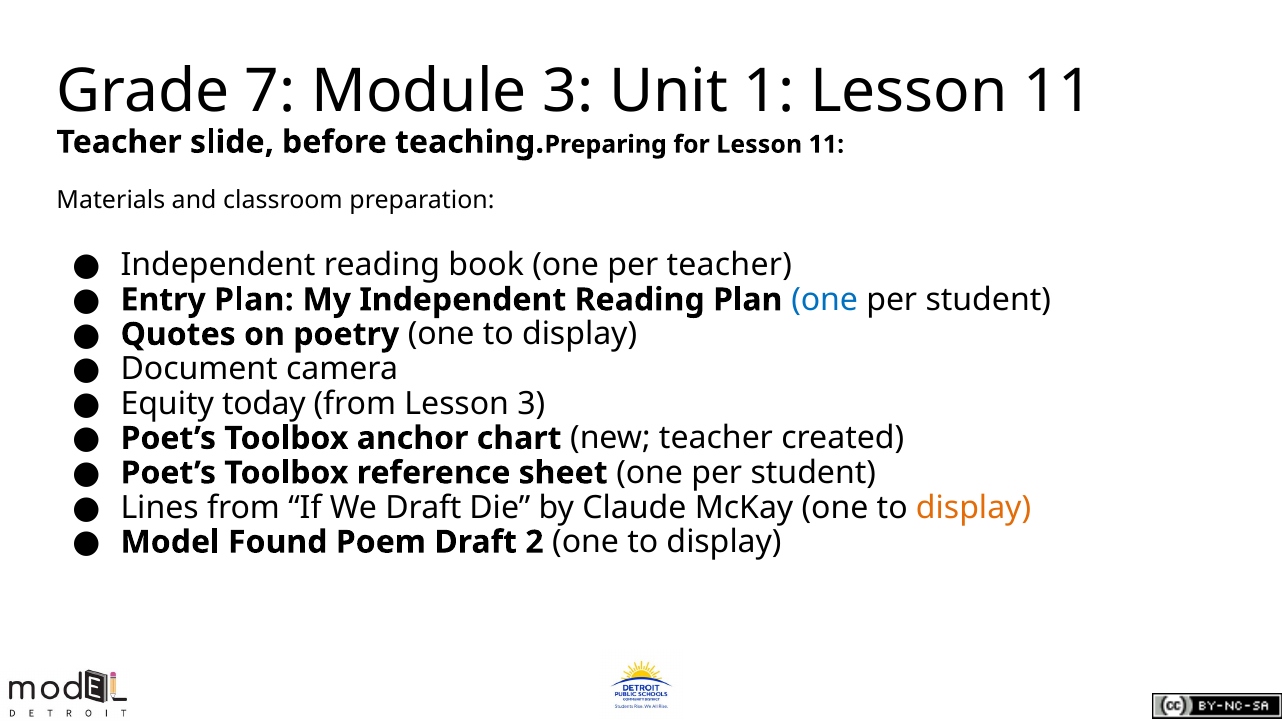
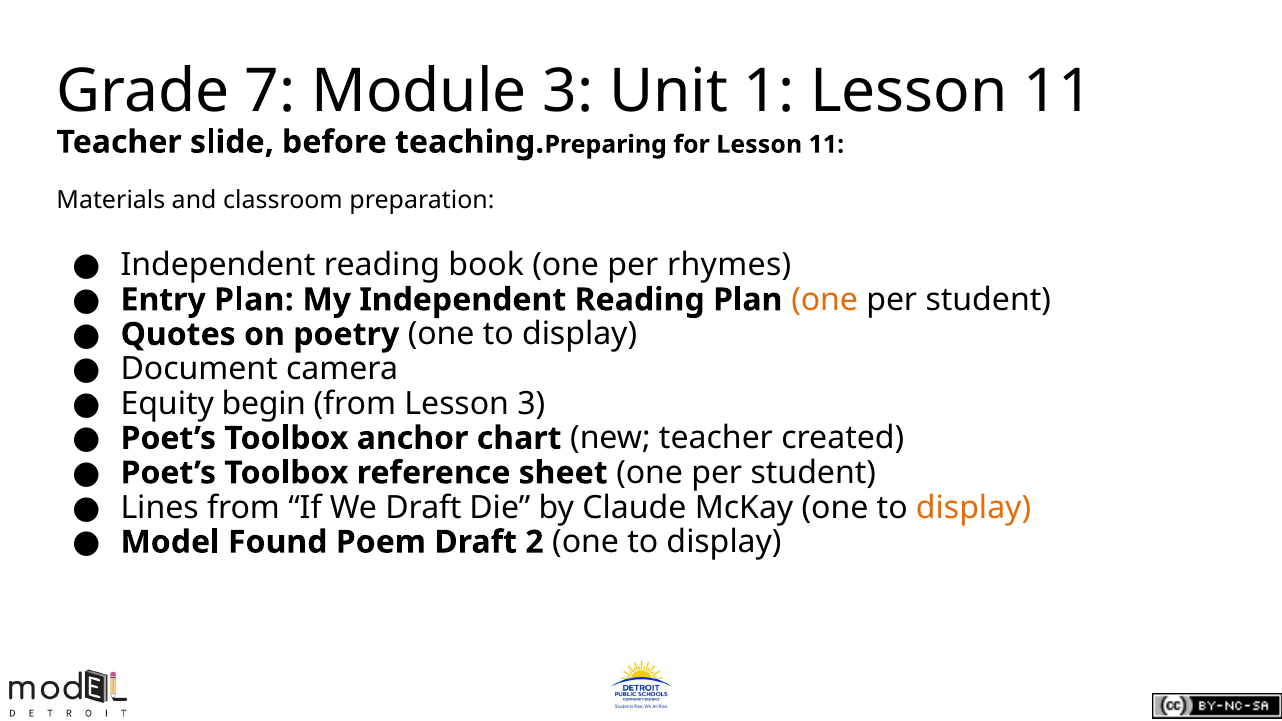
per teacher: teacher -> rhymes (729, 265)
one colour: blue -> orange (825, 300)
today: today -> begin (264, 404)
